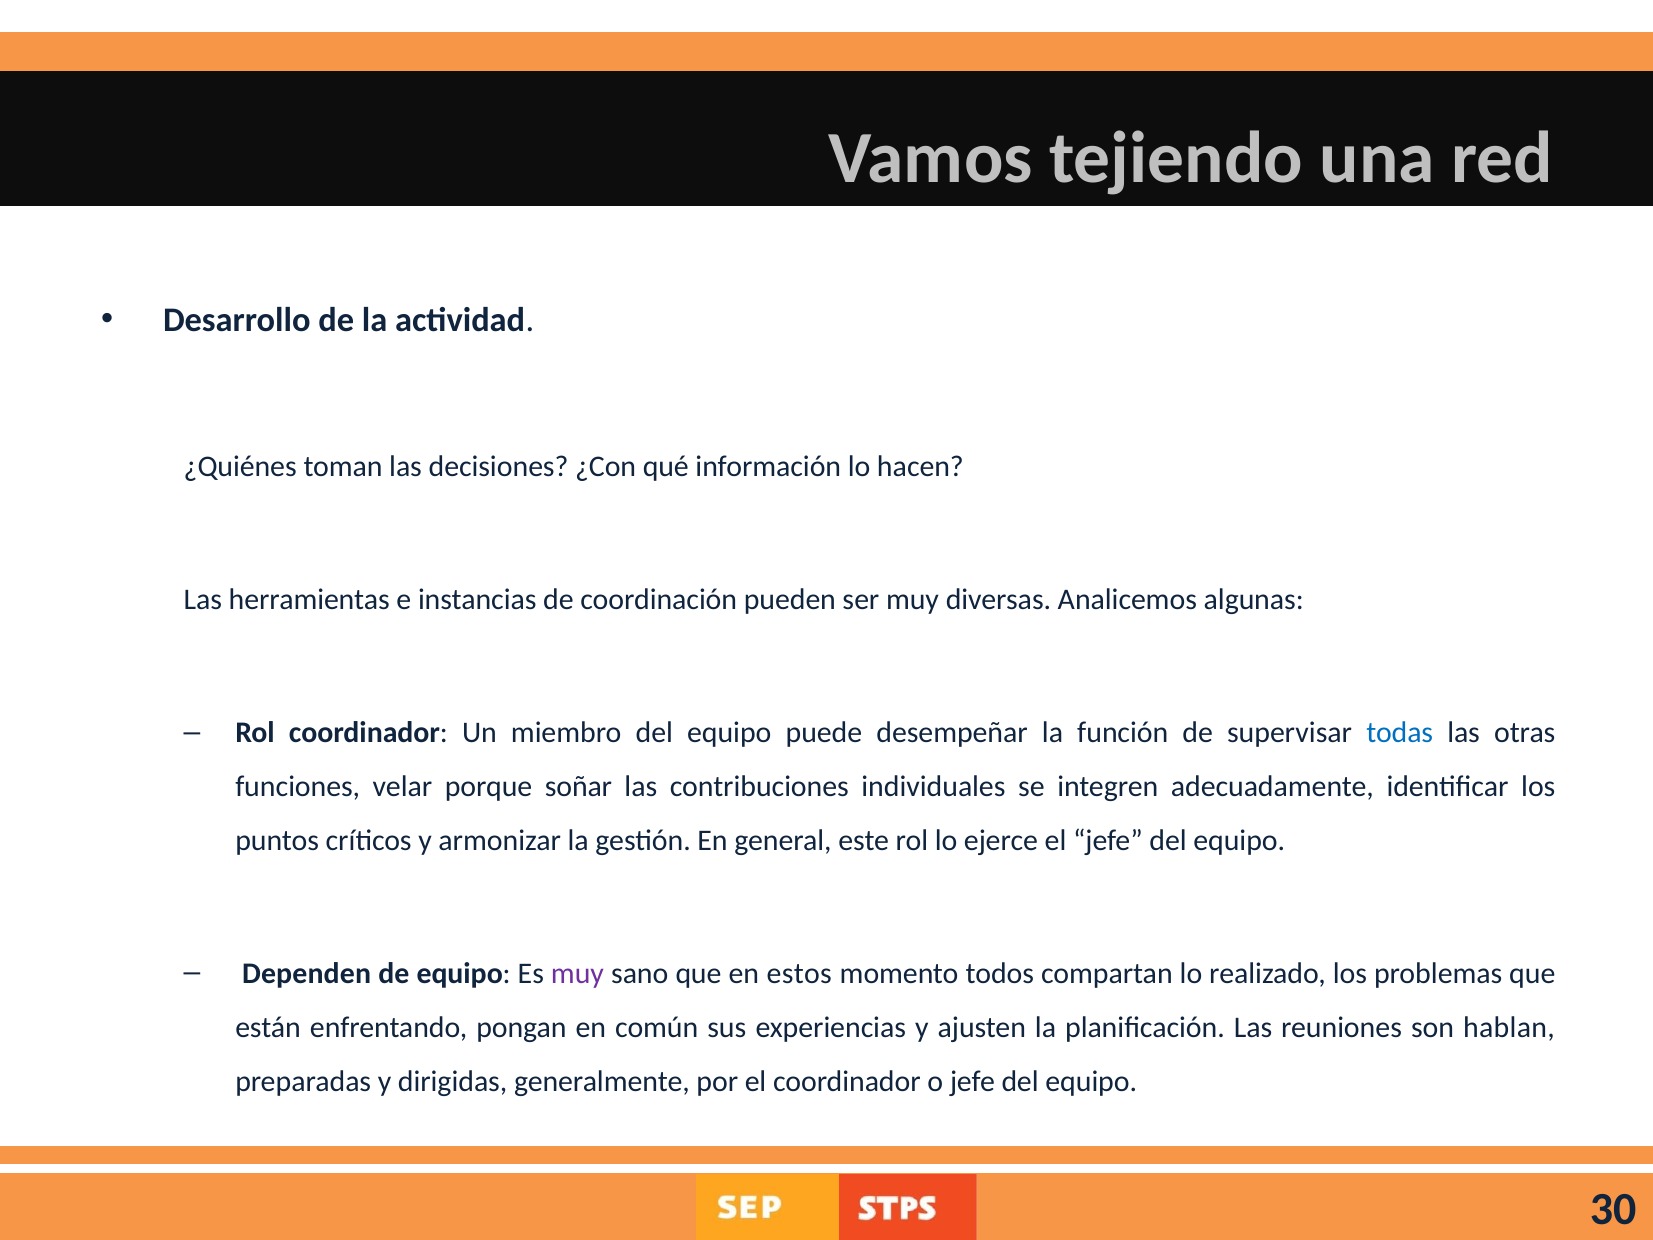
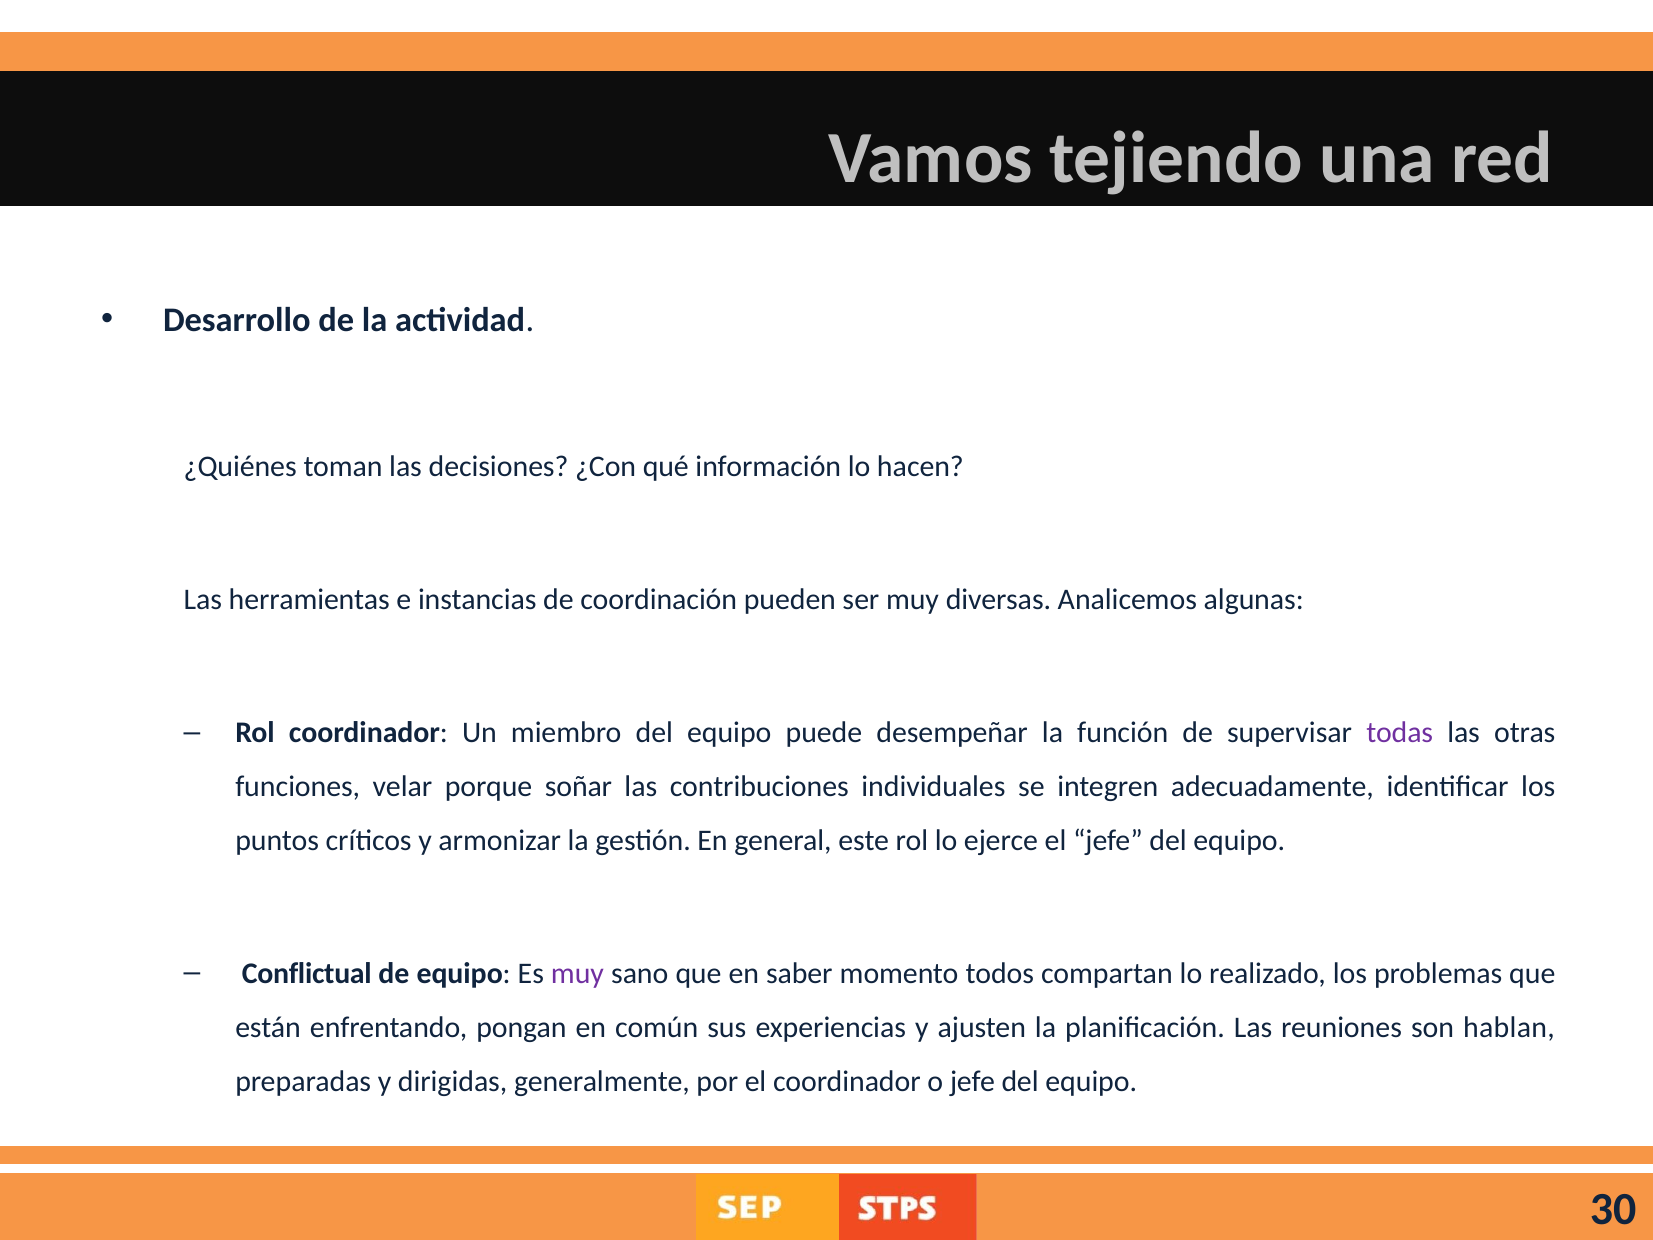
todas colour: blue -> purple (1400, 733)
Dependen: Dependen -> Conflictual (307, 973)
estos: estos -> saber (799, 973)
